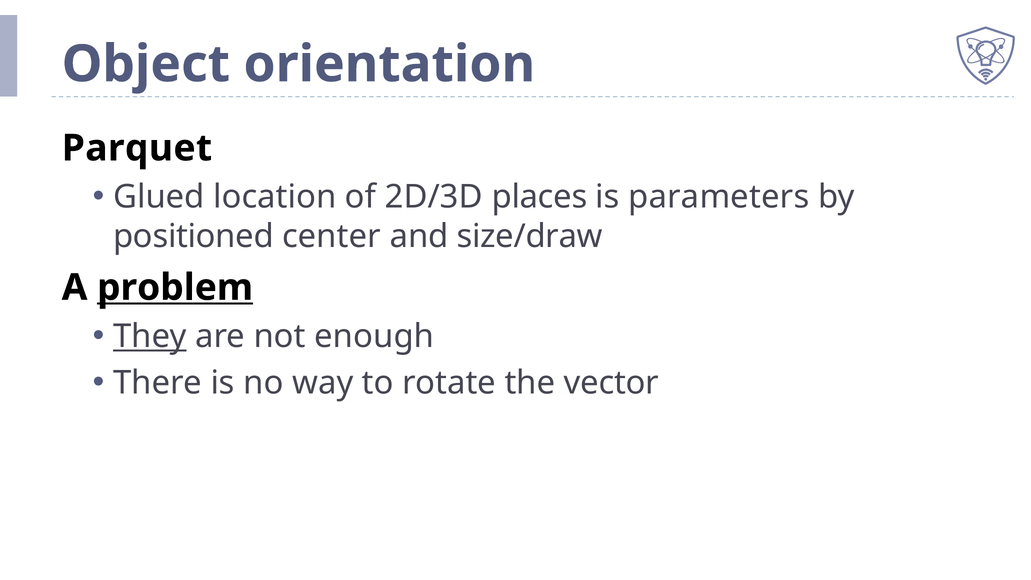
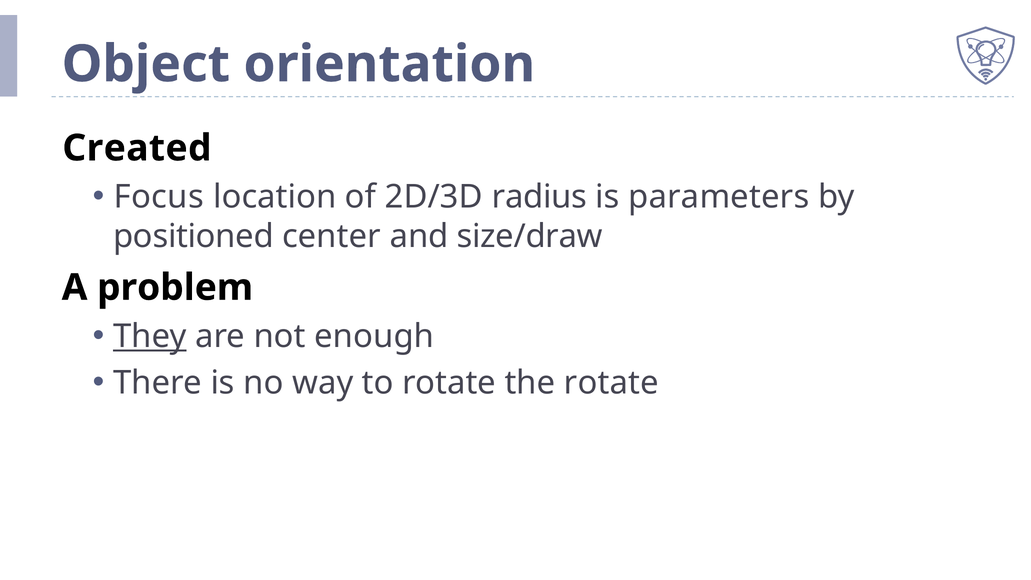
Parquet: Parquet -> Created (137, 148)
Glued: Glued -> Focus (159, 197)
places: places -> radius (540, 197)
problem underline: present -> none (175, 288)
the vector: vector -> rotate (611, 383)
